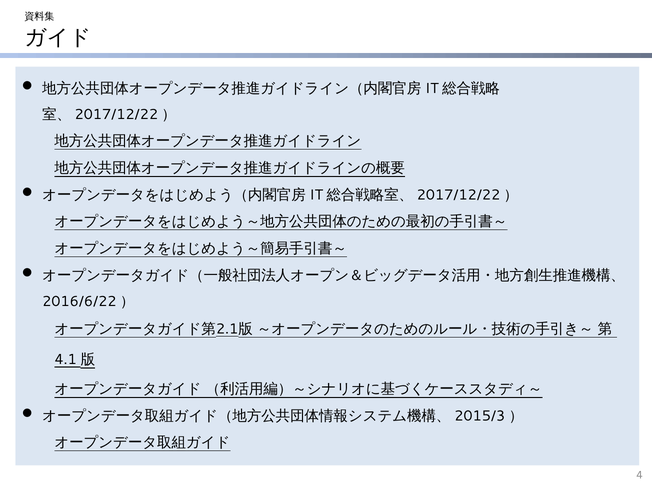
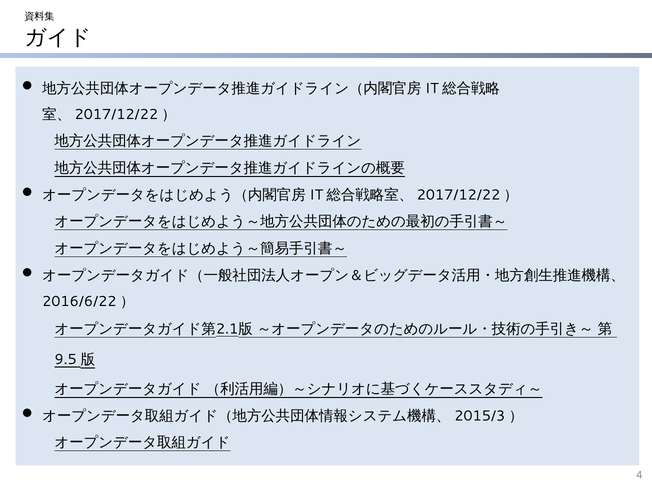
4.1: 4.1 -> 9.5 (66, 360)
